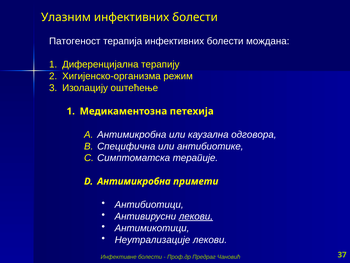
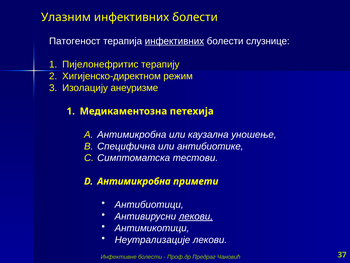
инфективних underline: none -> present (174, 41)
мождана: мождана -> слузнице (268, 41)
Диференцијална: Диференцијална -> Пијелонефритис (100, 64)
Хигијенско-организма: Хигијенско-организма -> Хигијенско-директном (111, 76)
оштећење: оштећење -> анеуризме (134, 88)
одговора: одговора -> уношење (254, 134)
терапије: терапије -> тестови (195, 158)
